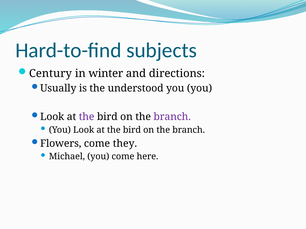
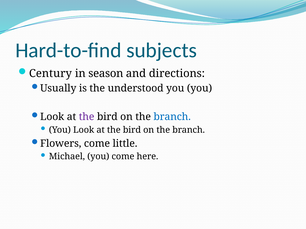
winter: winter -> season (106, 74)
branch colour: purple -> blue (172, 117)
they: they -> little (125, 144)
